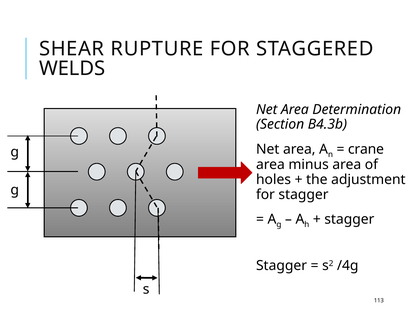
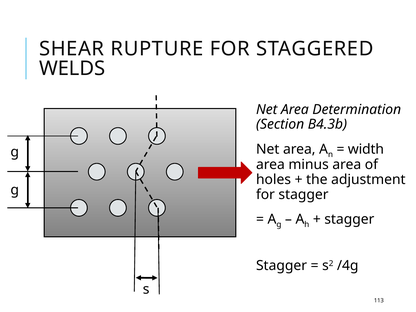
crane: crane -> width (366, 149)
